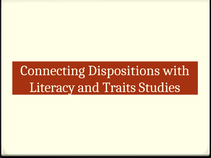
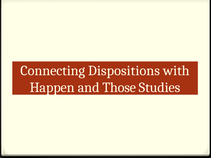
Literacy: Literacy -> Happen (52, 88)
Traits: Traits -> Those (119, 88)
